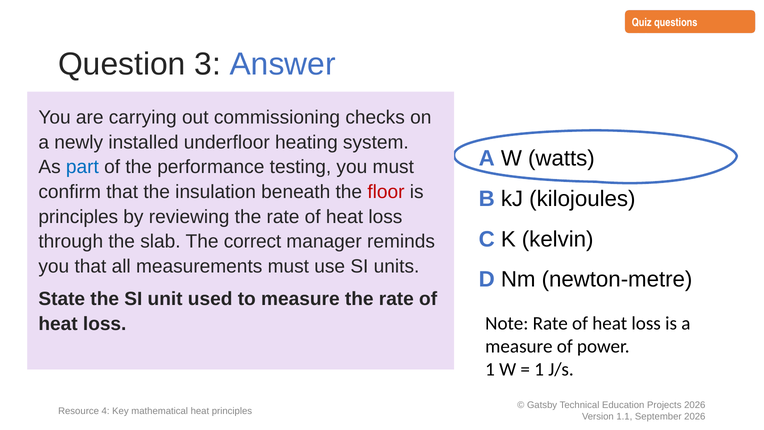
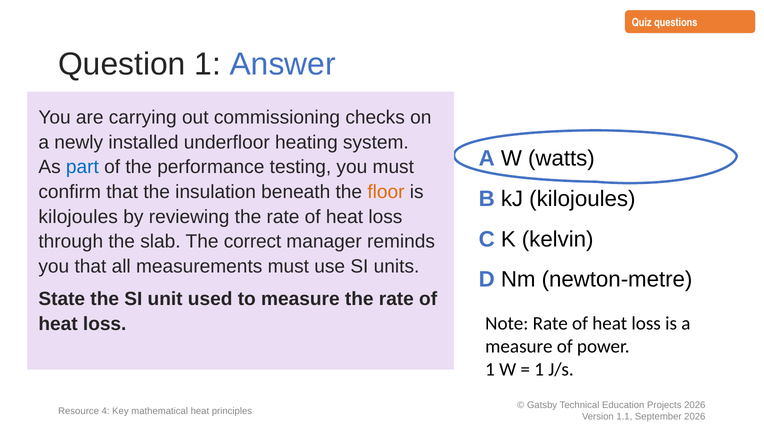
Question 3: 3 -> 1 (208, 64)
floor colour: red -> orange (386, 192)
principles: principles -> kilojoules (78, 217)
